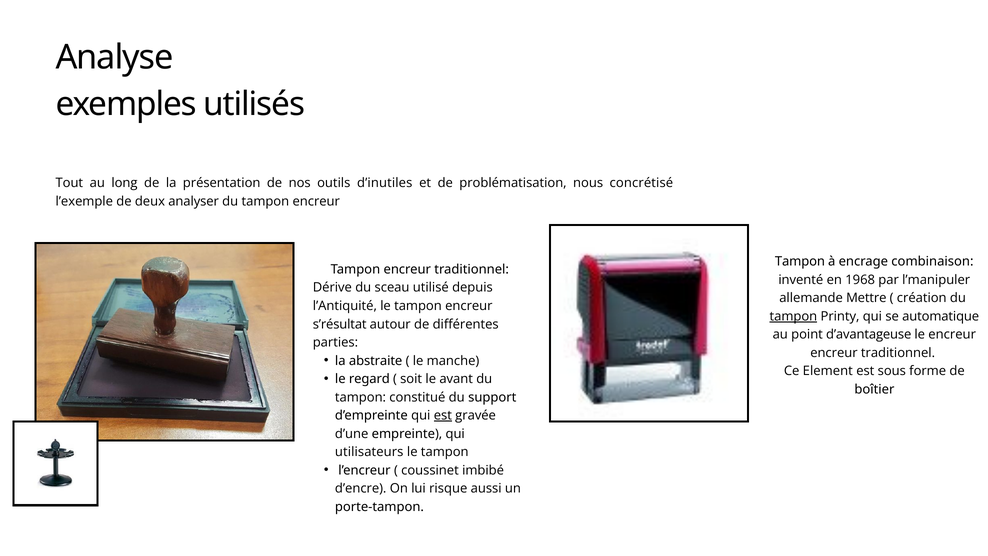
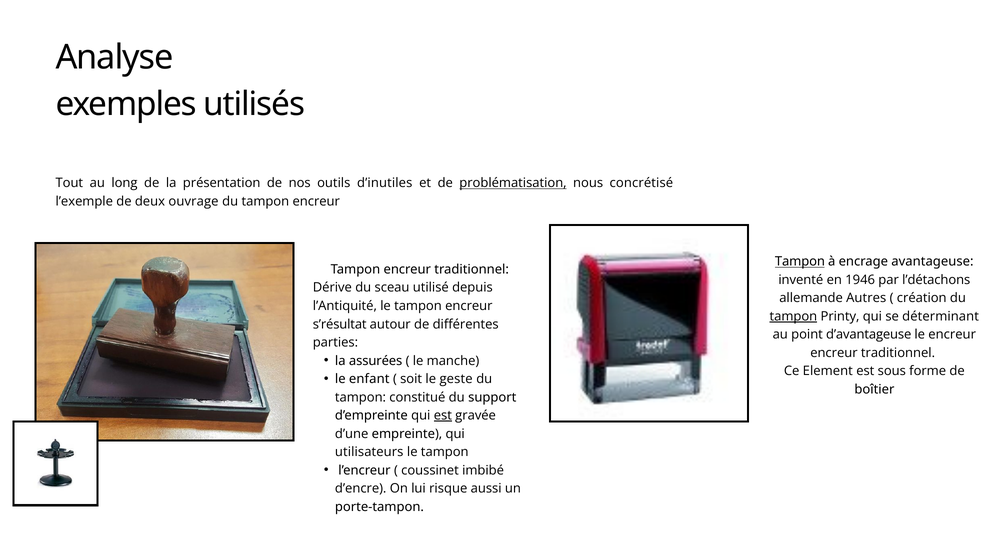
problématisation underline: none -> present (513, 183)
analyser: analyser -> ouvrage (194, 201)
Tampon underline: none -> present (800, 262)
combinaison: combinaison -> avantageuse (932, 262)
1968: 1968 -> 1946 (860, 280)
l’manipuler: l’manipuler -> l’détachons (936, 280)
Mettre: Mettre -> Autres (866, 298)
automatique: automatique -> déterminant (941, 316)
abstraite: abstraite -> assurées (376, 361)
regard: regard -> enfant (369, 379)
avant: avant -> geste (456, 379)
